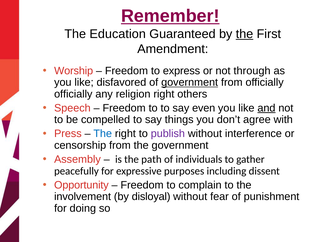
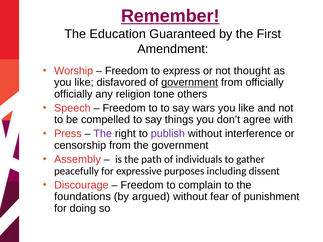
the underline: present -> none (244, 34)
through: through -> thought (252, 71)
religion right: right -> tone (164, 94)
even: even -> wars (204, 108)
and underline: present -> none (266, 108)
The colour: blue -> purple (103, 134)
Opportunity: Opportunity -> Discourage (81, 185)
involvement: involvement -> foundations (82, 197)
disloyal: disloyal -> argued (151, 197)
